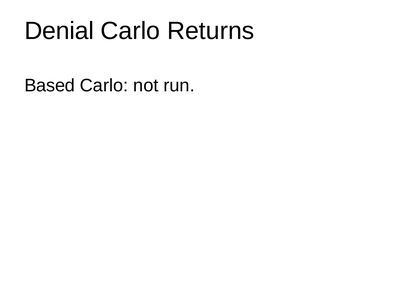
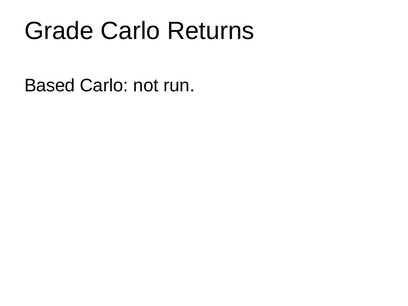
Denial: Denial -> Grade (59, 31)
